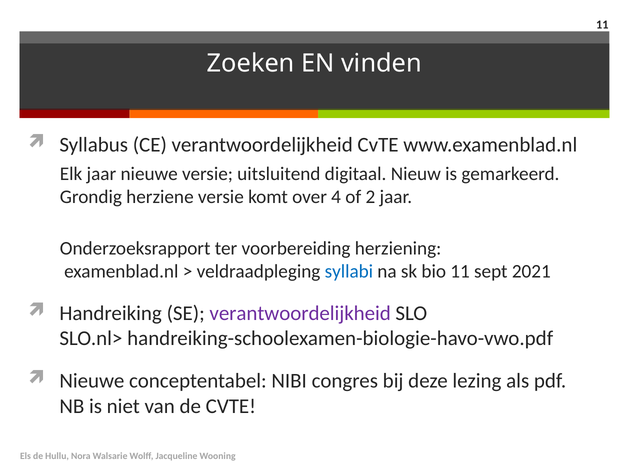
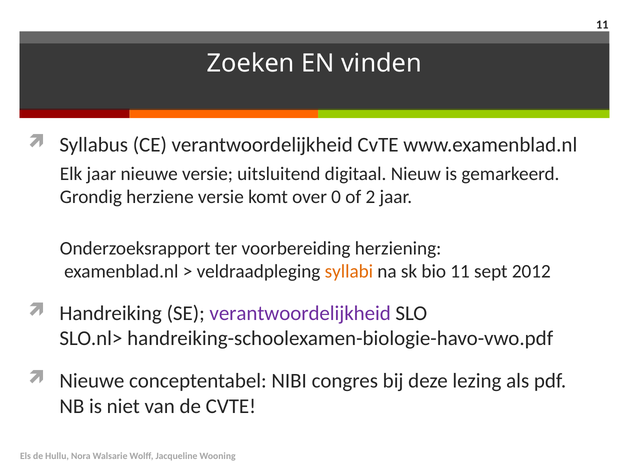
4: 4 -> 0 (336, 197)
syllabi colour: blue -> orange (349, 271)
2021: 2021 -> 2012 (531, 271)
